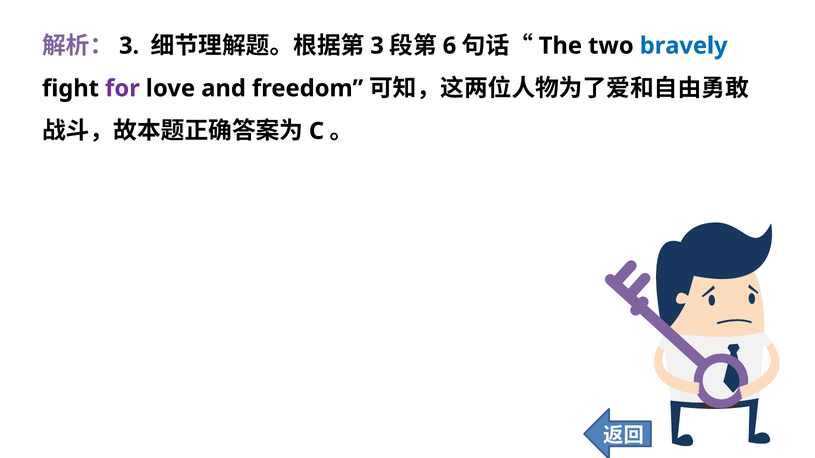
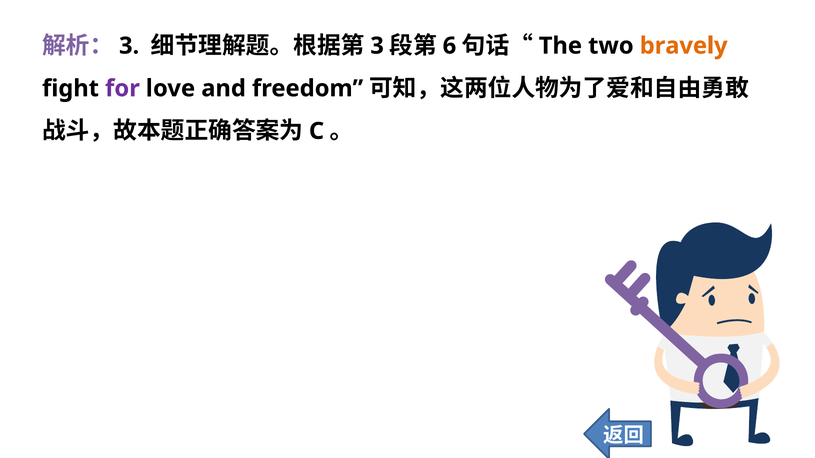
bravely colour: blue -> orange (684, 46)
